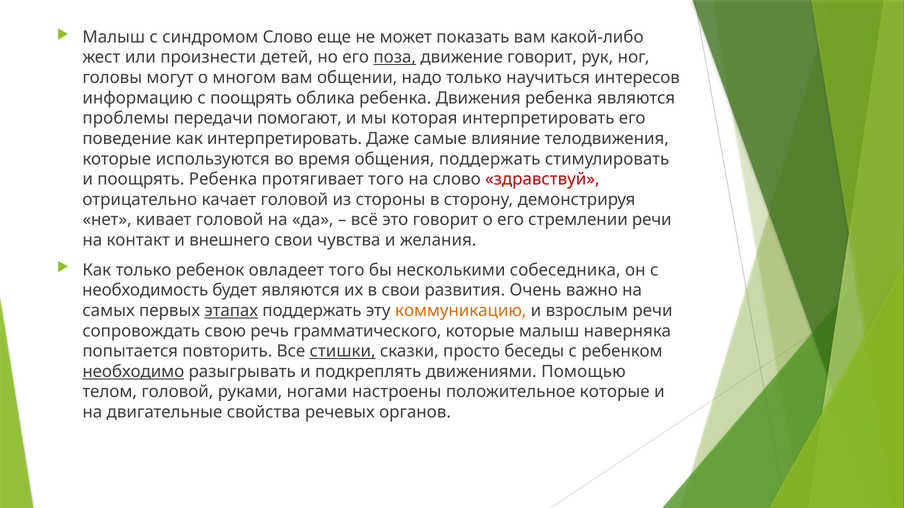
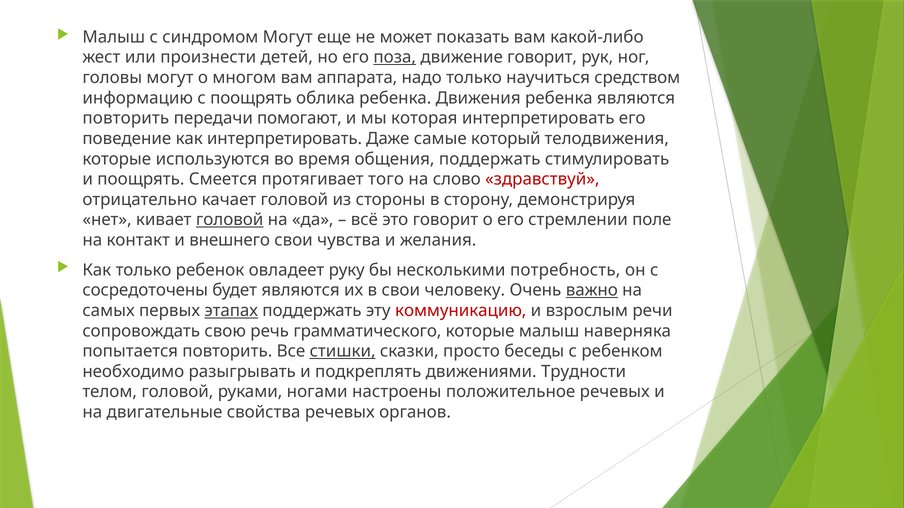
синдромом Слово: Слово -> Могут (288, 37)
общении: общении -> аппарата (357, 78)
интересов: интересов -> средством (637, 78)
проблемы: проблемы -> повторить (126, 118)
влияние: влияние -> который (506, 139)
поощрять Ребенка: Ребенка -> Смеется (223, 179)
головой underline: none -> present (230, 220)
стремлении речи: речи -> поле (652, 220)
овладеет того: того -> руку (347, 270)
собеседника: собеседника -> потребность (565, 270)
необходимость: необходимость -> сосредоточены (145, 291)
развития: развития -> человеку (465, 291)
важно underline: none -> present (592, 291)
коммуникацию colour: orange -> red (461, 311)
необходимо underline: present -> none (133, 372)
Помощью: Помощью -> Трудности (584, 372)
положительное которые: которые -> речевых (615, 392)
